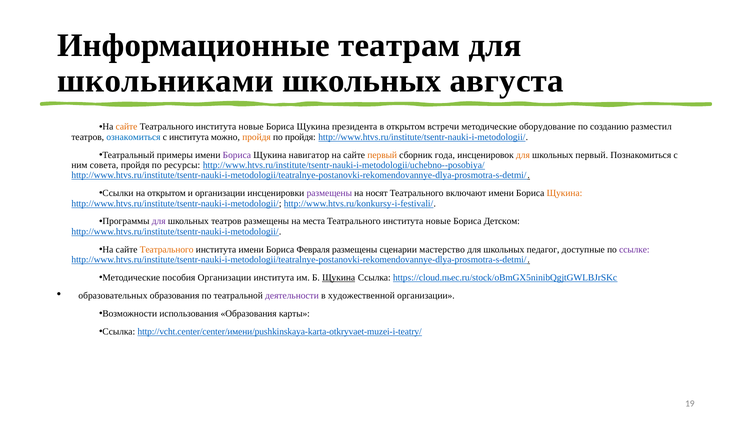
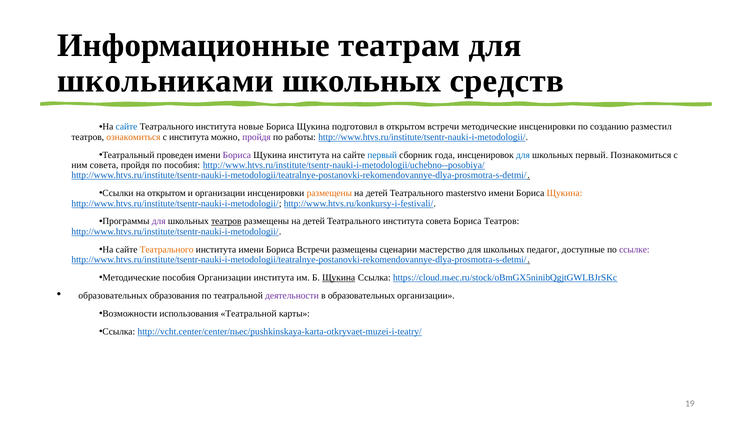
августа: августа -> средств (507, 81)
сайте colour: orange -> blue (127, 127)
президента: президента -> подготовил (355, 127)
методические оборудование: оборудование -> инсценировки (547, 127)
ознакомиться colour: blue -> orange (133, 137)
пройдя colour: orange -> purple (256, 137)
по пройдя: пройдя -> работы (300, 137)
примеры: примеры -> проведен (175, 155)
Щукина навигатор: навигатор -> института (309, 155)
первый colour: orange -> blue (382, 155)
для colour: orange -> blue (523, 155)
по ресурсы: ресурсы -> пособия (182, 165)
размещены colour: purple -> orange (329, 193)
носят: носят -> детей (377, 193)
включают: включают -> masterstvo (466, 193)
театров underline: none -> present (226, 221)
места: места -> детей (314, 221)
новые: новые -> совета (438, 221)
Бориса Детском: Детском -> Театров (502, 221)
Бориса Февраля: Февраля -> Встречи (313, 250)
в художественной: художественной -> образовательных (362, 296)
использования Образования: Образования -> Театральной (249, 314)
http://vcht.center/center/имени/pushkinskaya-karta-otkryvaet-muzei-i-teatry/: http://vcht.center/center/имени/pushkinskaya-karta-otkryvaet-muzei-i-teatry/ -> http://vcht.center/center/пьес/pushkinskaya-karta-otkryvaet-muzei-i-teatry/ (280, 332)
